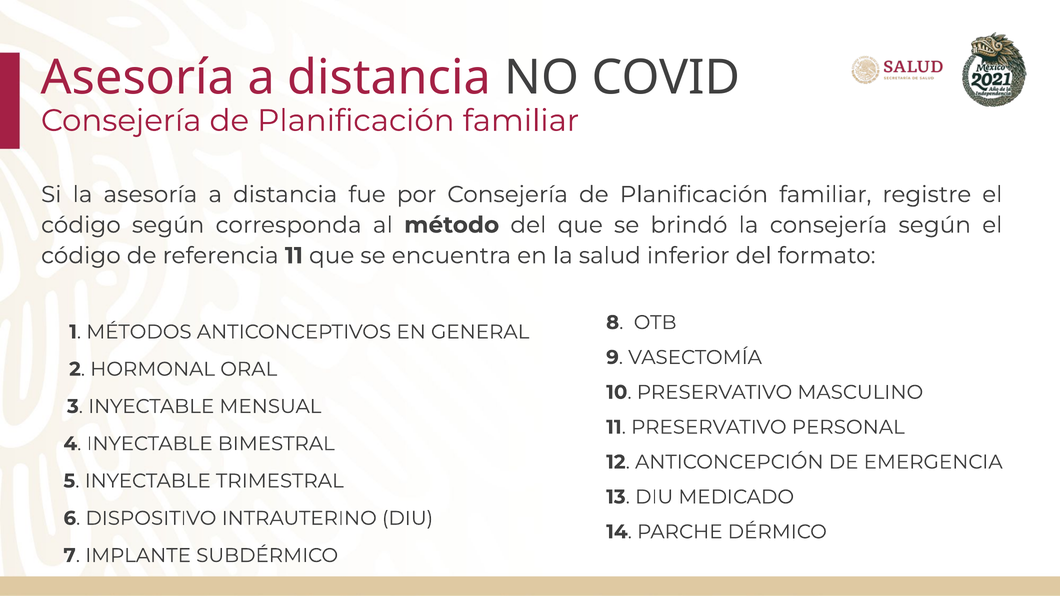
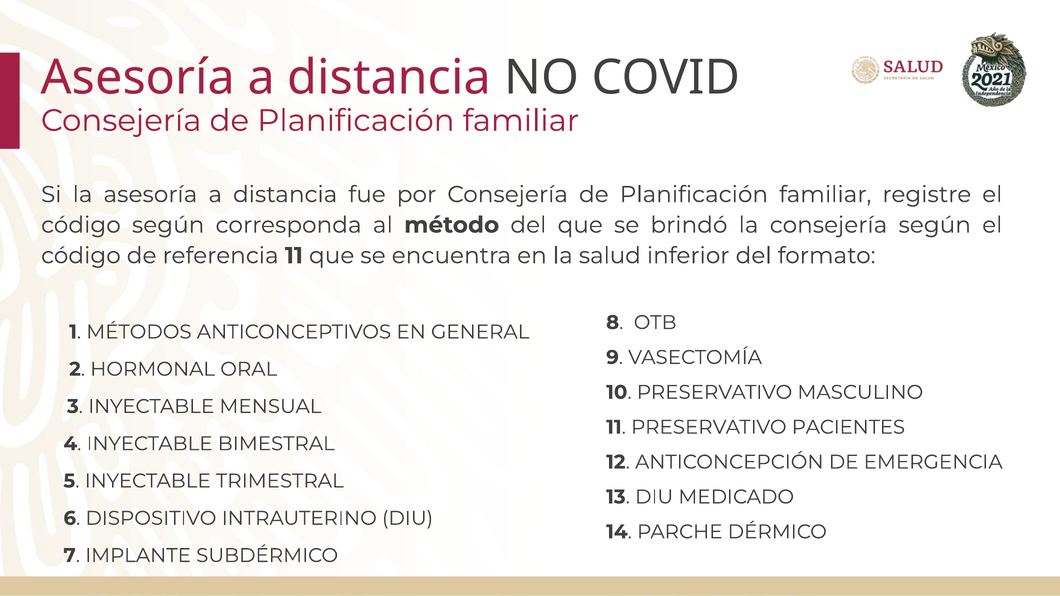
PERSONAL: PERSONAL -> PACIENTES (848, 427)
